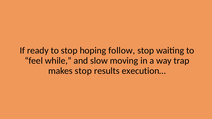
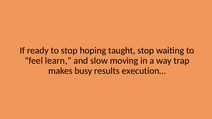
follow: follow -> taught (122, 51)
while: while -> learn (58, 61)
makes stop: stop -> busy (83, 71)
